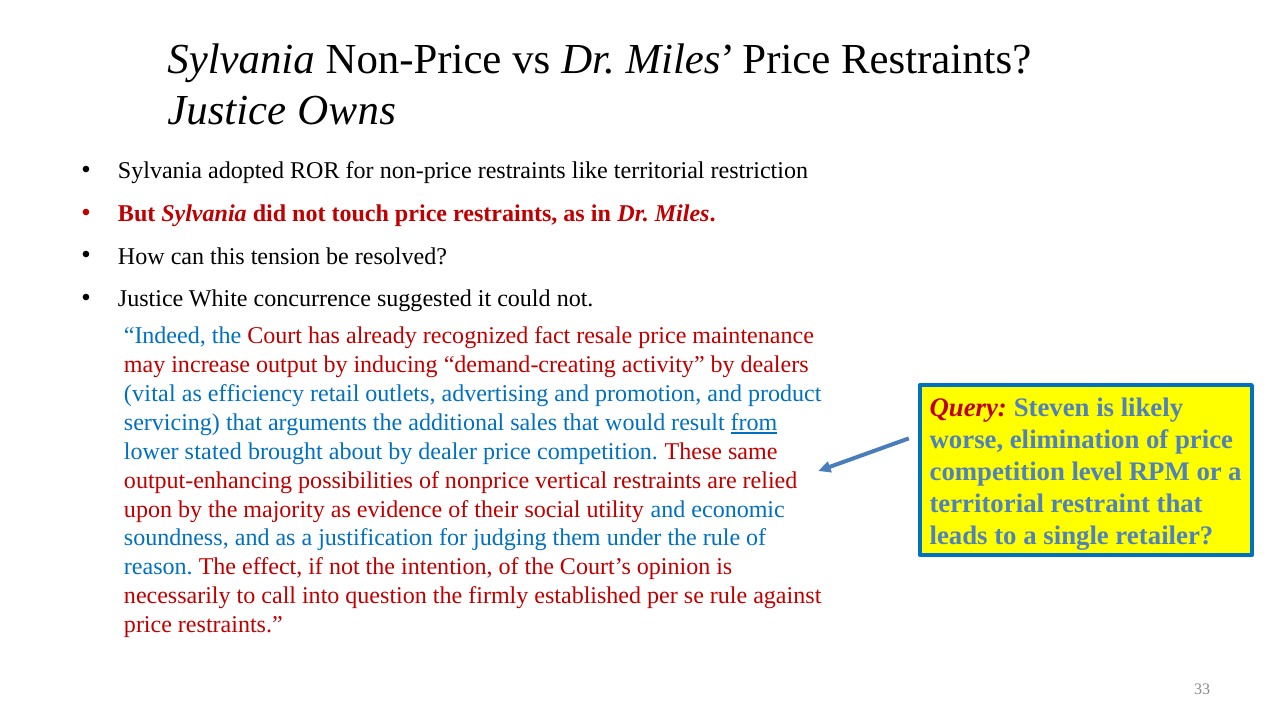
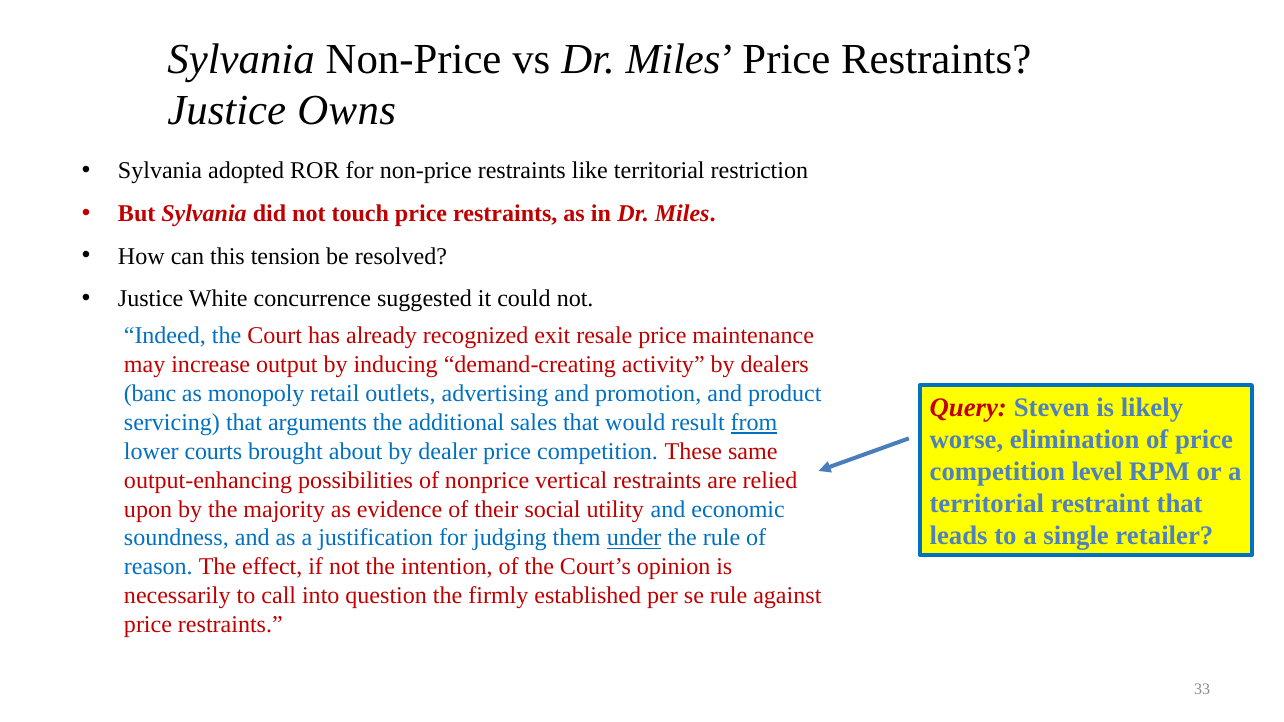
fact: fact -> exit (552, 336)
vital: vital -> banc (150, 394)
efficiency: efficiency -> monopoly (256, 394)
stated: stated -> courts (213, 452)
under underline: none -> present (634, 538)
